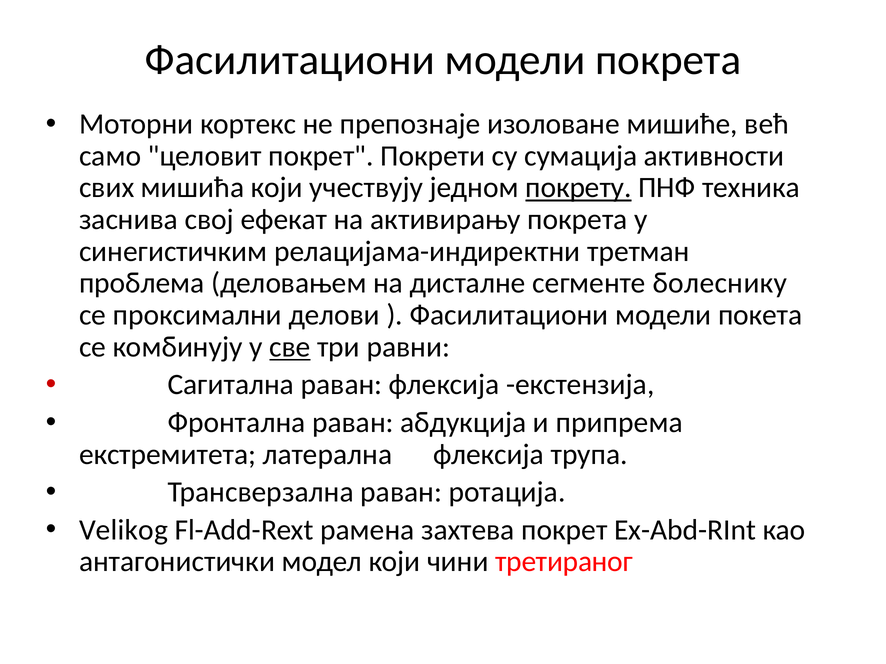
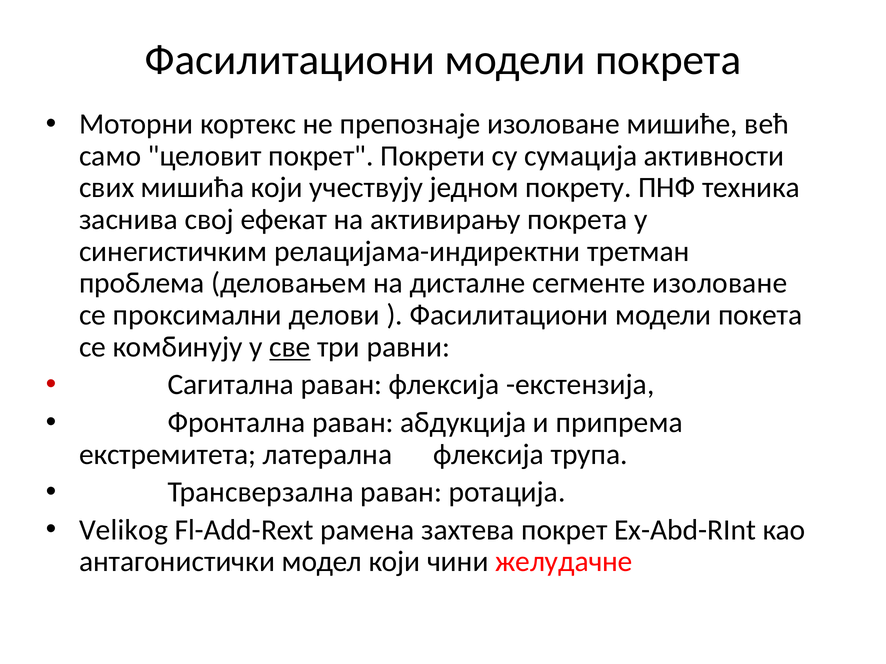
покрету underline: present -> none (578, 188)
сегменте болеснику: болеснику -> изоловане (720, 283)
третираног: третираног -> желудачне (564, 562)
